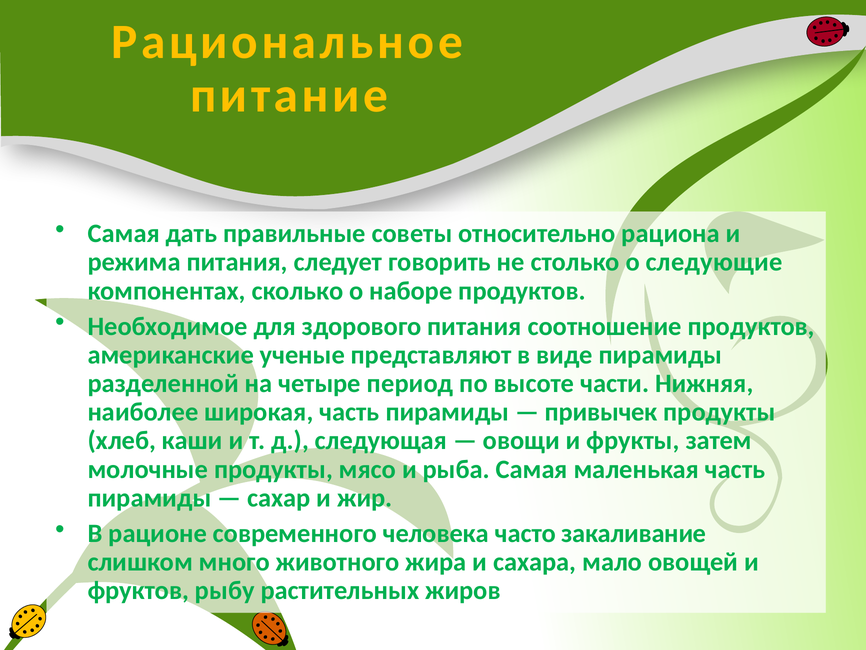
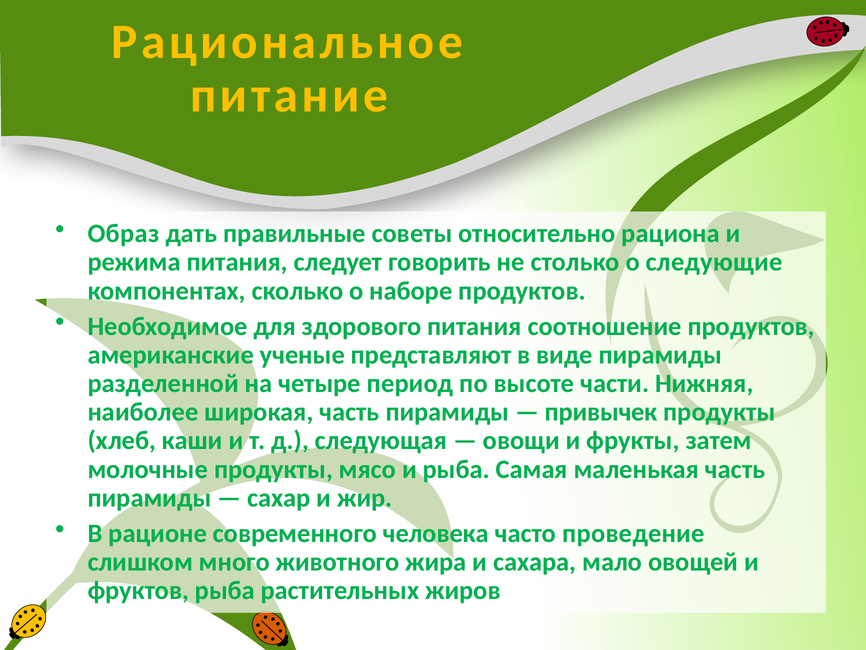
Самая: Самая -> Образ (124, 233)
закаливание: закаливание -> проведение (634, 533)
фруктов рыбу: рыбу -> рыба (225, 590)
